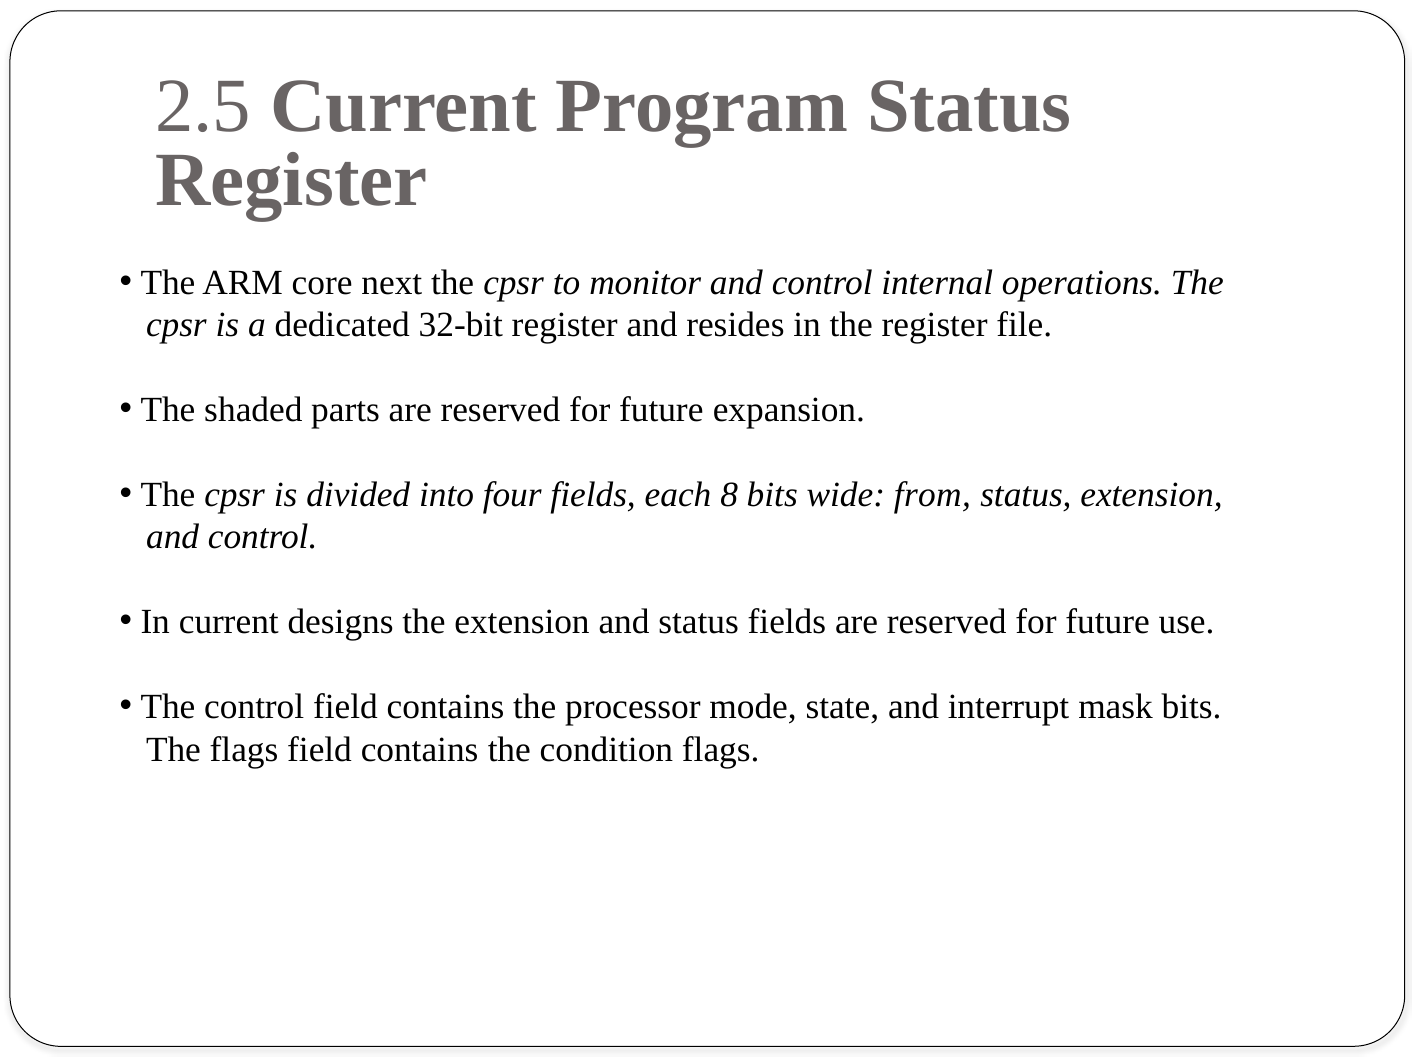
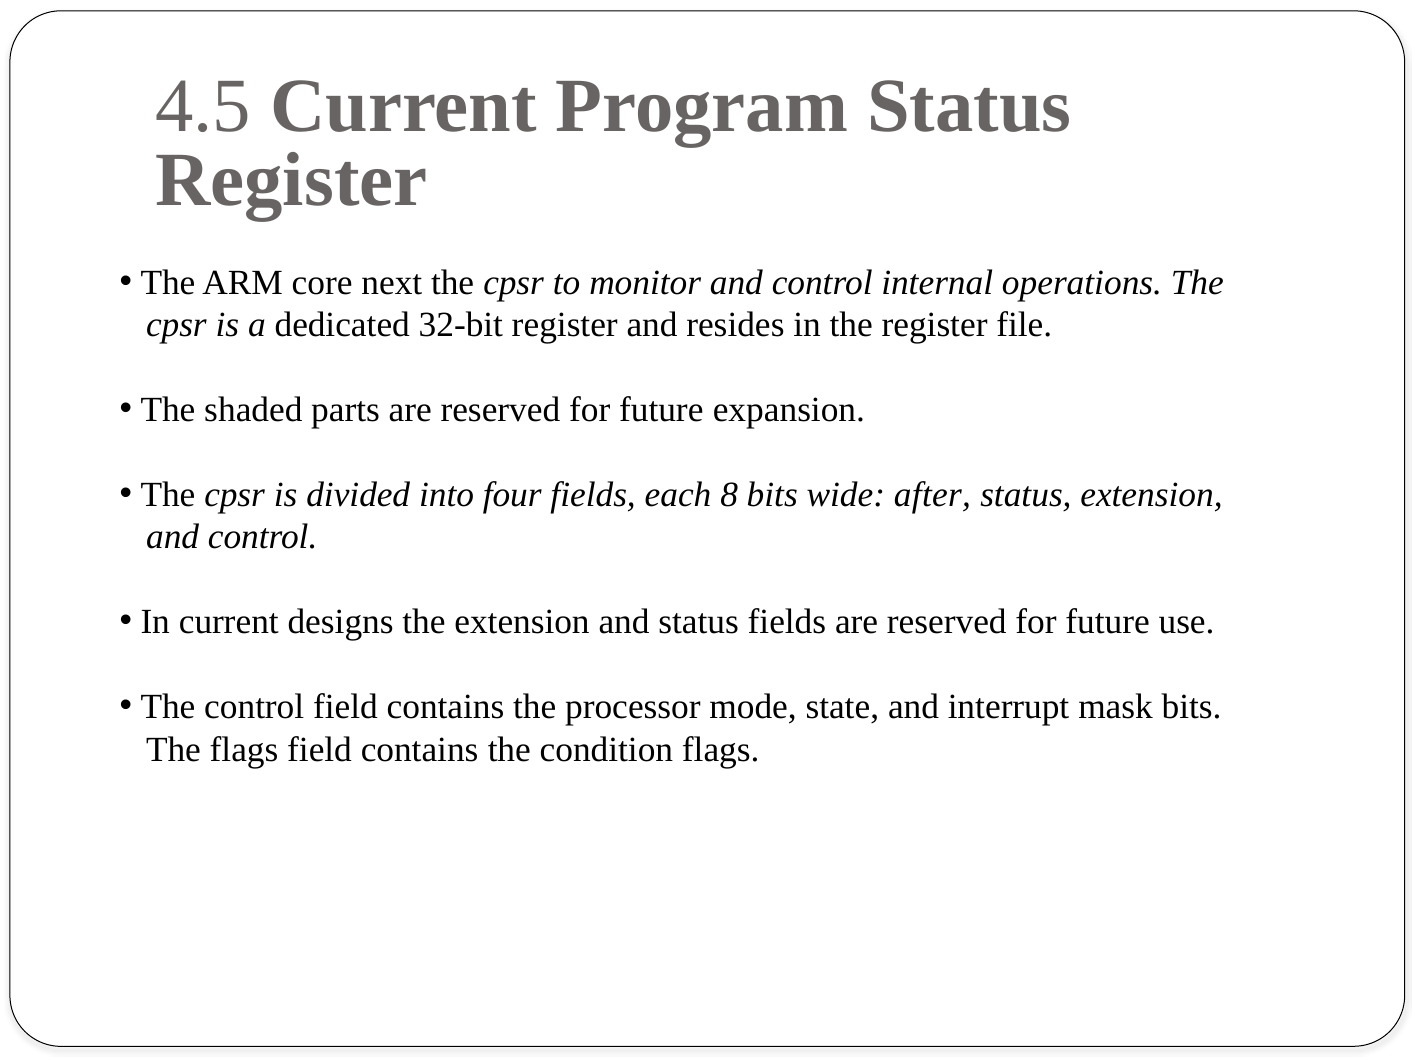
2.5: 2.5 -> 4.5 (203, 106)
from: from -> after (932, 495)
